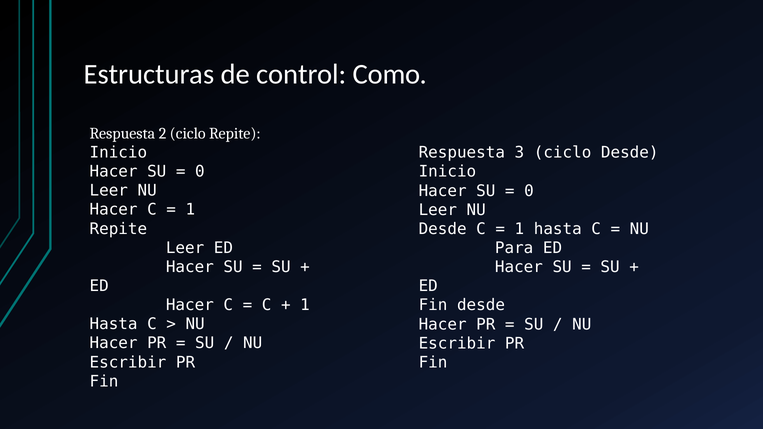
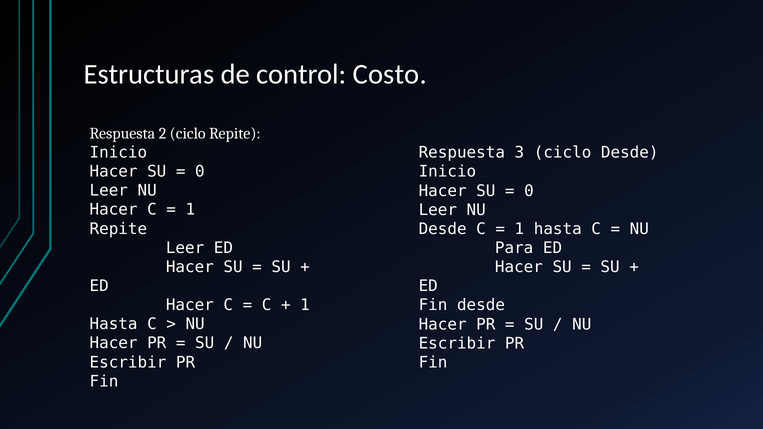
Como: Como -> Costo (390, 74)
